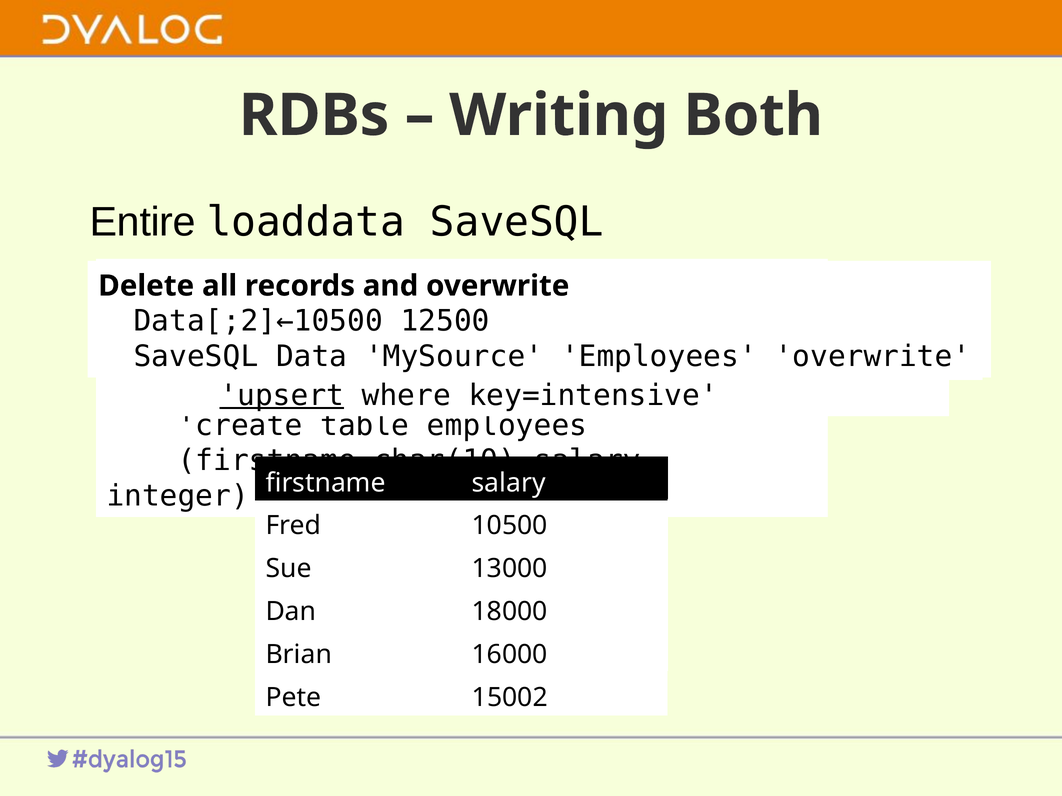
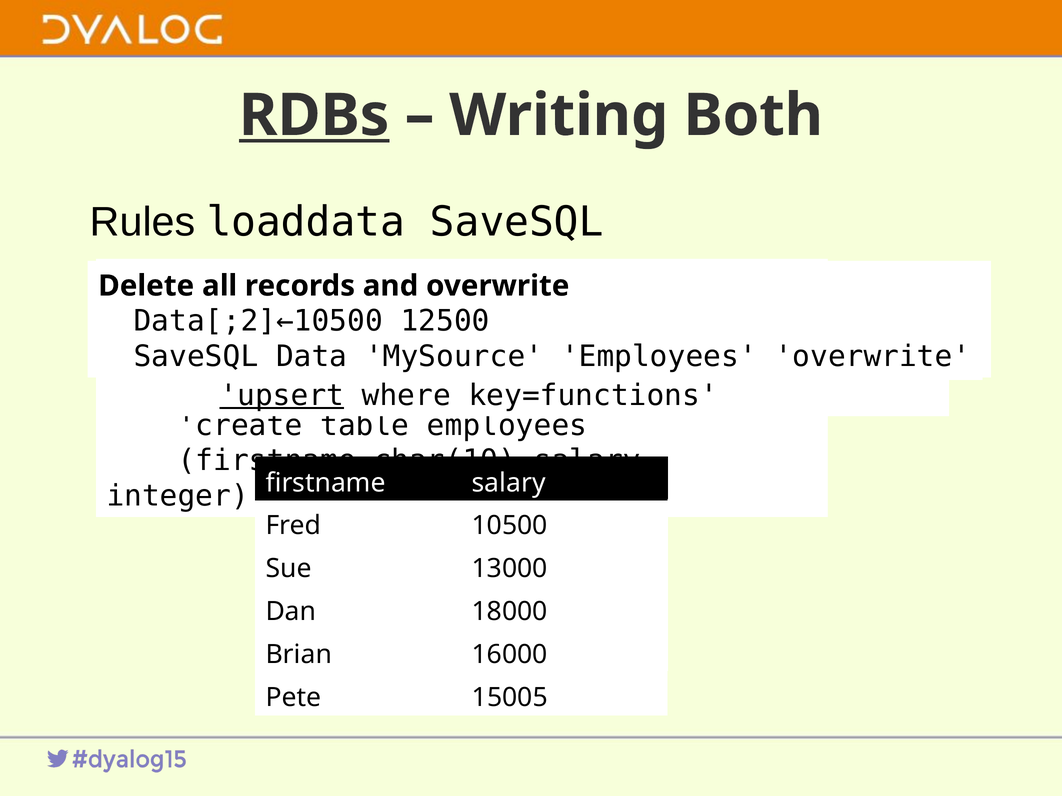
RDBs underline: none -> present (314, 116)
Entire: Entire -> Rules (143, 222)
key=intensive: key=intensive -> key=functions (593, 396)
15002: 15002 -> 15005 (510, 698)
